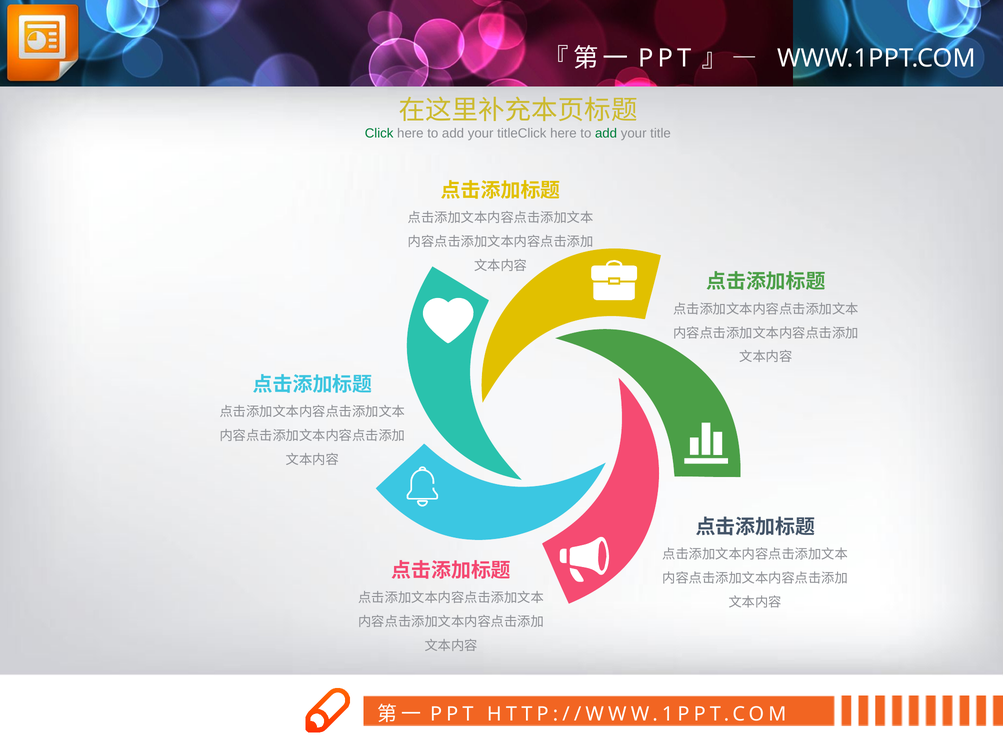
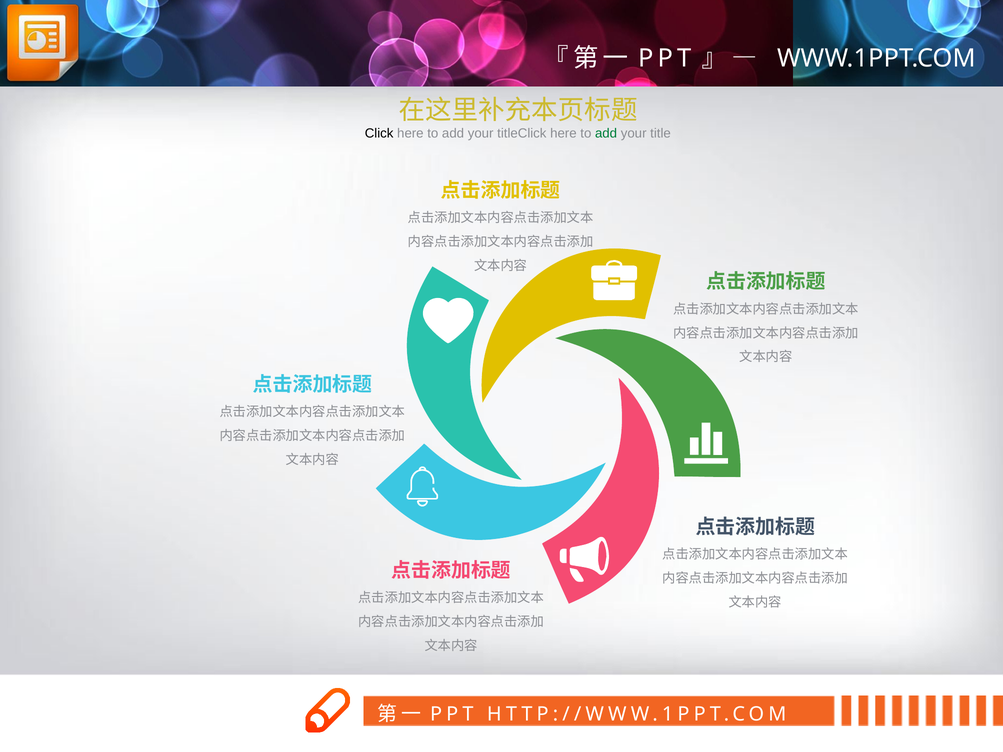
Click colour: green -> black (379, 134)
